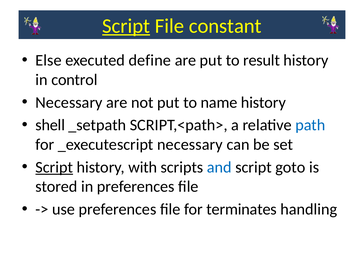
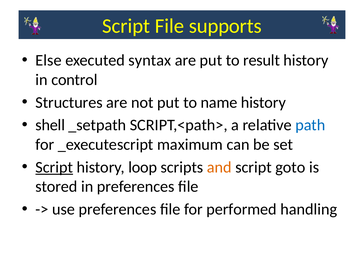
Script underline: present -> none (126, 26)
constant: constant -> supports (225, 26)
define: define -> syntax (150, 60)
Necessary: Necessary -> Structures (69, 102)
_executescript necessary: necessary -> maximum (190, 145)
with: with -> loop (143, 167)
and colour: blue -> orange (219, 167)
terminates: terminates -> performed (242, 209)
